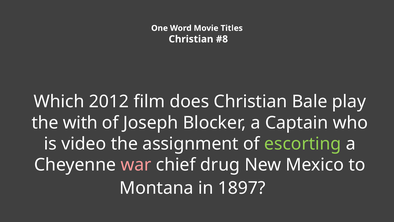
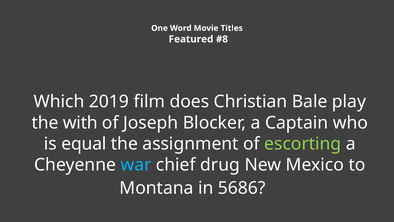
Christian: Christian -> Featured (191, 39)
2012: 2012 -> 2019 (109, 102)
video: video -> equal (84, 144)
war colour: pink -> light blue (136, 165)
1897: 1897 -> 5686 (242, 188)
